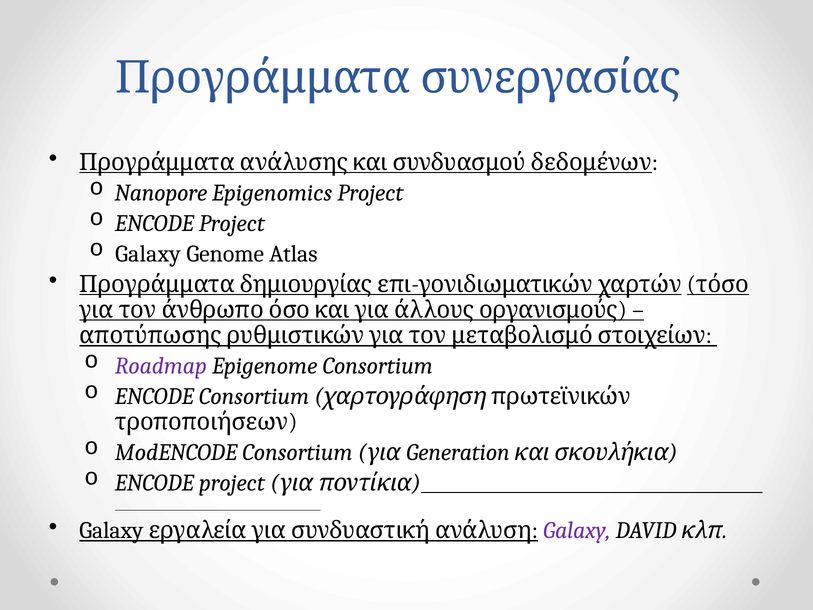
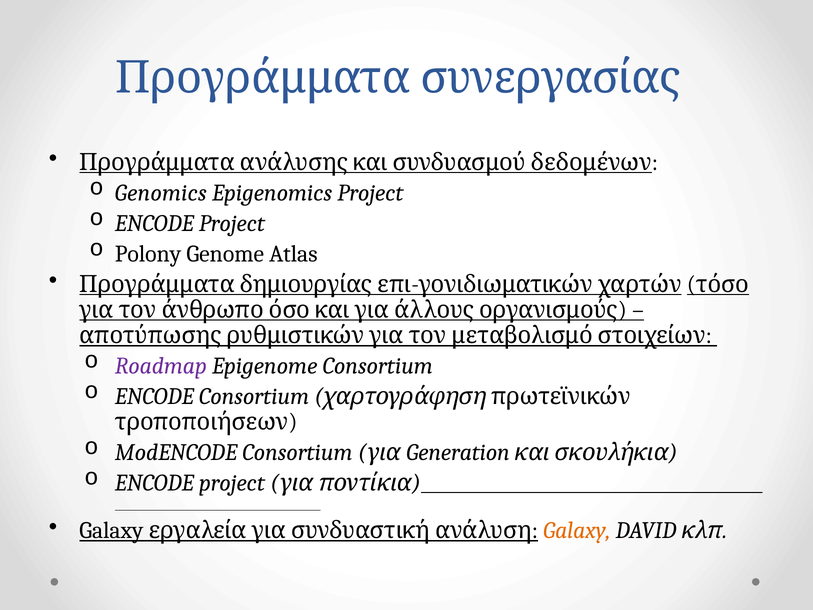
Nanopore: Nanopore -> Genomics (161, 193)
Galaxy: Galaxy -> Polony (148, 254)
Galaxy colour: purple -> orange (577, 530)
